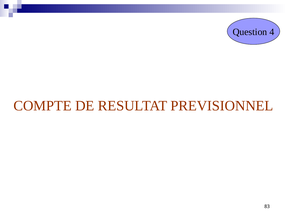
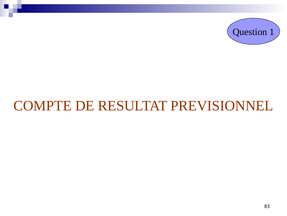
4: 4 -> 1 (272, 32)
